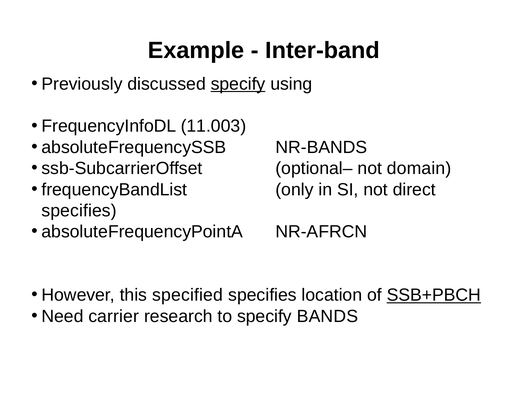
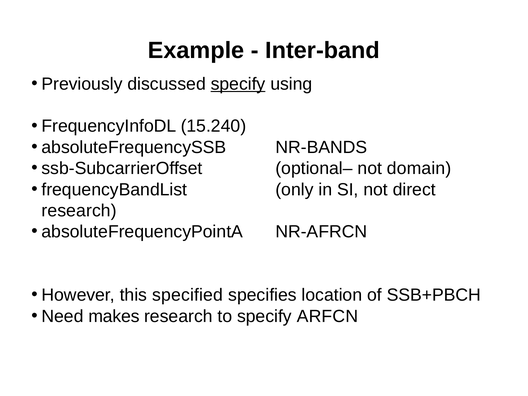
11.003: 11.003 -> 15.240 (213, 126)
specifies: specifies -> research (79, 211)
SSB+PBCH underline: present -> none (434, 295)
carrier: carrier -> makes (114, 316)
BANDS: BANDS -> ARFCN (327, 316)
